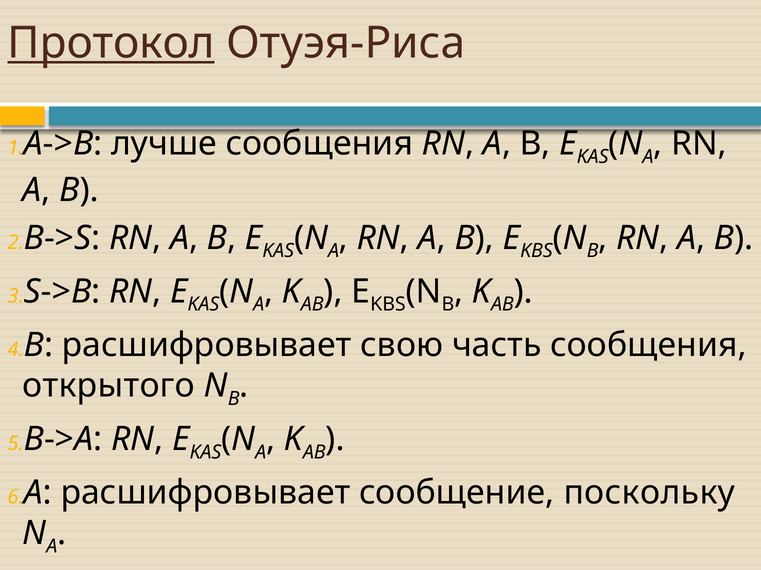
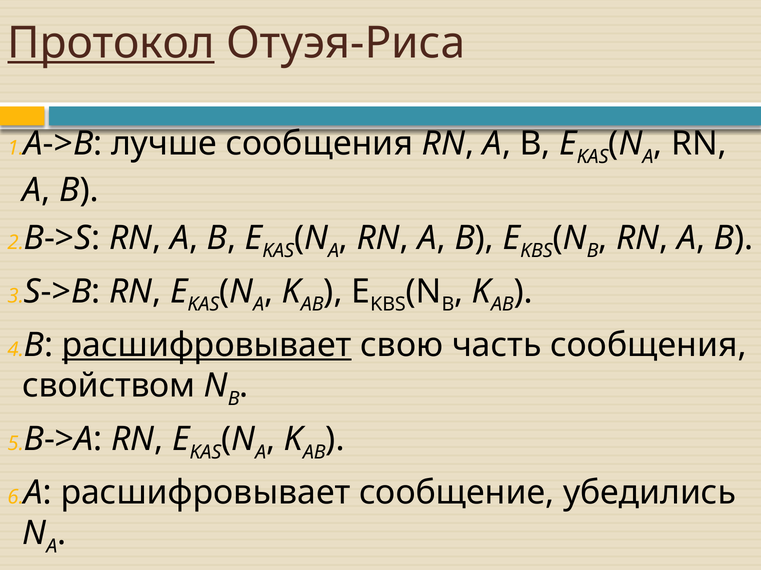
расшифровывает underline: none -> present (207, 345)
открытого: открытого -> свойством (109, 386)
сообщение поскольку: поскольку -> убедились (650, 493)
